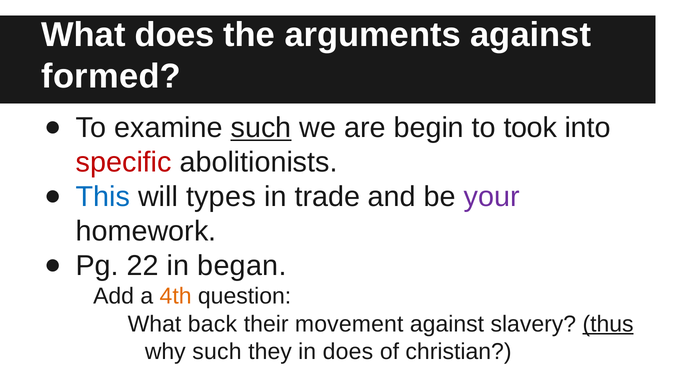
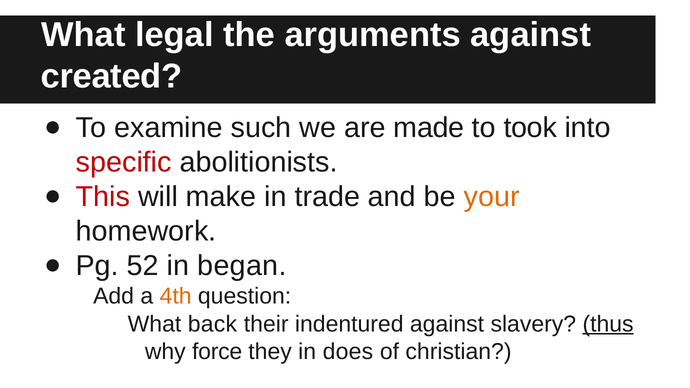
What does: does -> legal (174, 35)
formed: formed -> created (112, 76)
such underline: present -> none (261, 128)
begin: begin -> made (429, 128)
This colour: blue -> red (103, 197)
types: types -> make (221, 197)
your colour: purple -> orange (492, 197)
22: 22 -> 52 (143, 266)
movement: movement -> indentured (349, 324)
why such: such -> force (217, 352)
